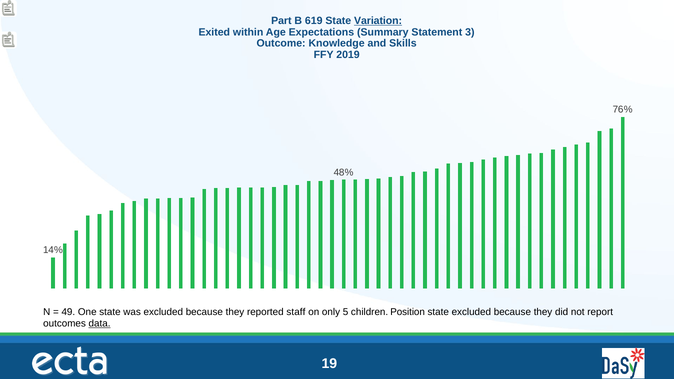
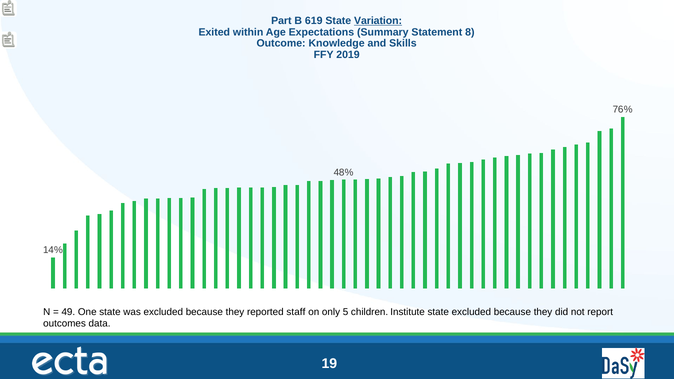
3: 3 -> 8 (470, 32)
Position: Position -> Institute (408, 312)
data underline: present -> none (100, 324)
